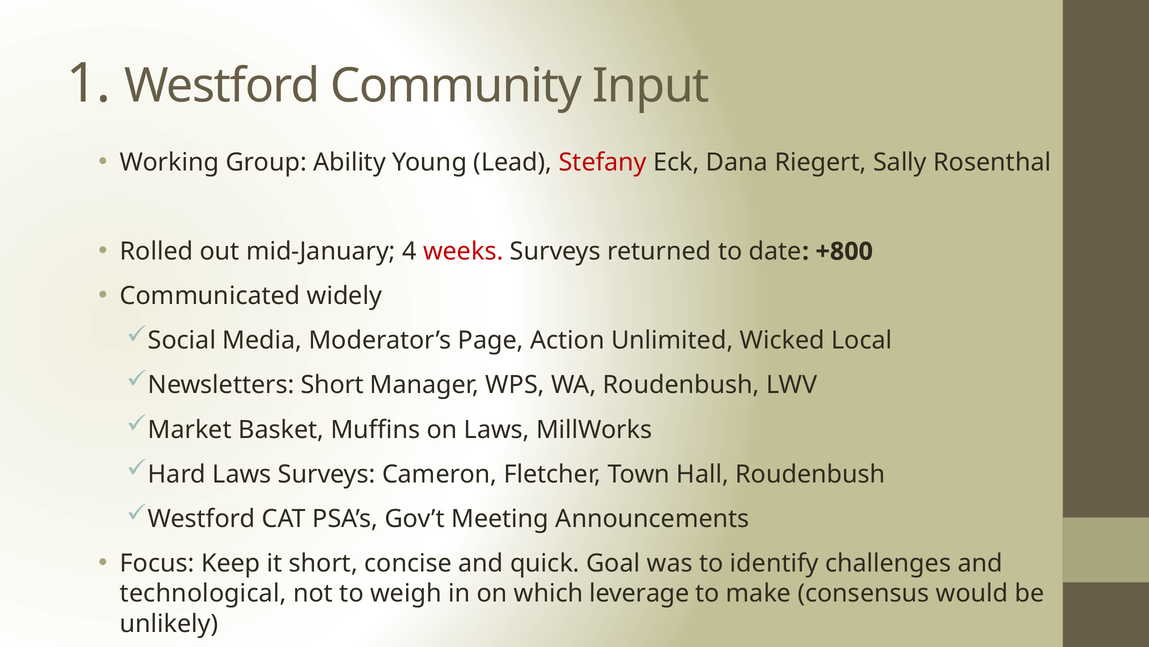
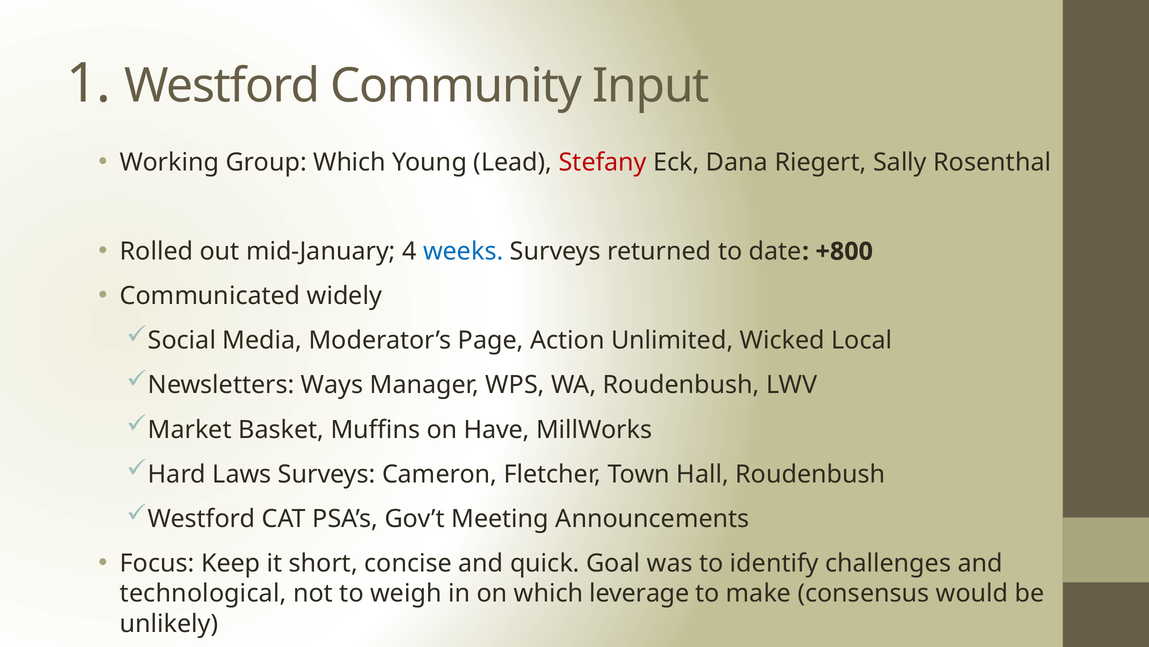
Group Ability: Ability -> Which (350, 162)
weeks colour: red -> blue (463, 251)
Newsletters Short: Short -> Ways (332, 385)
on Laws: Laws -> Have (497, 429)
